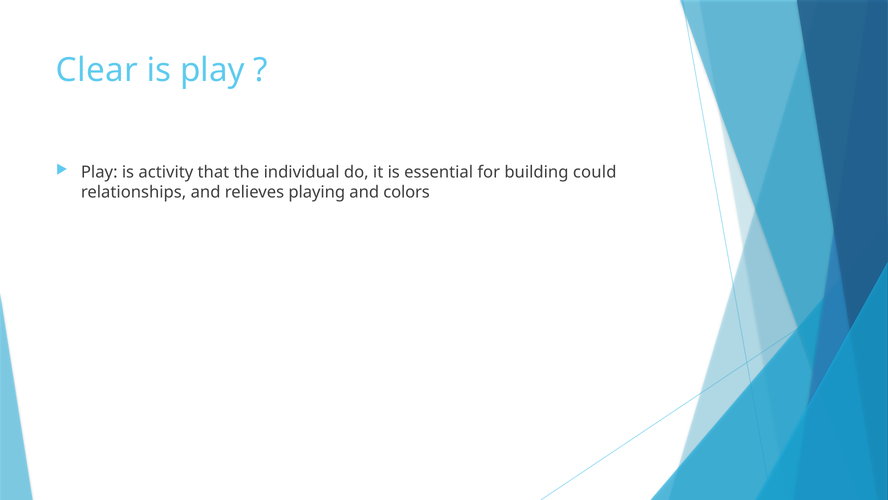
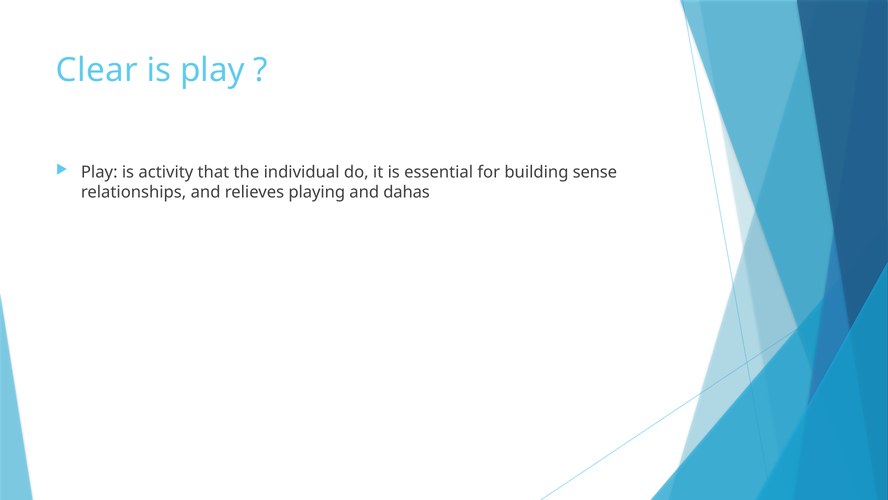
could: could -> sense (595, 172)
colors: colors -> dahas (407, 192)
